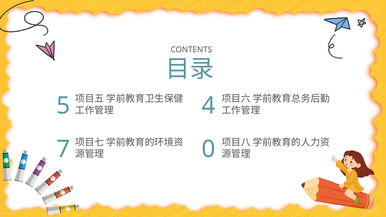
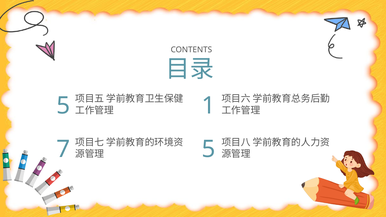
4: 4 -> 1 (209, 106)
7 0: 0 -> 5 (209, 149)
